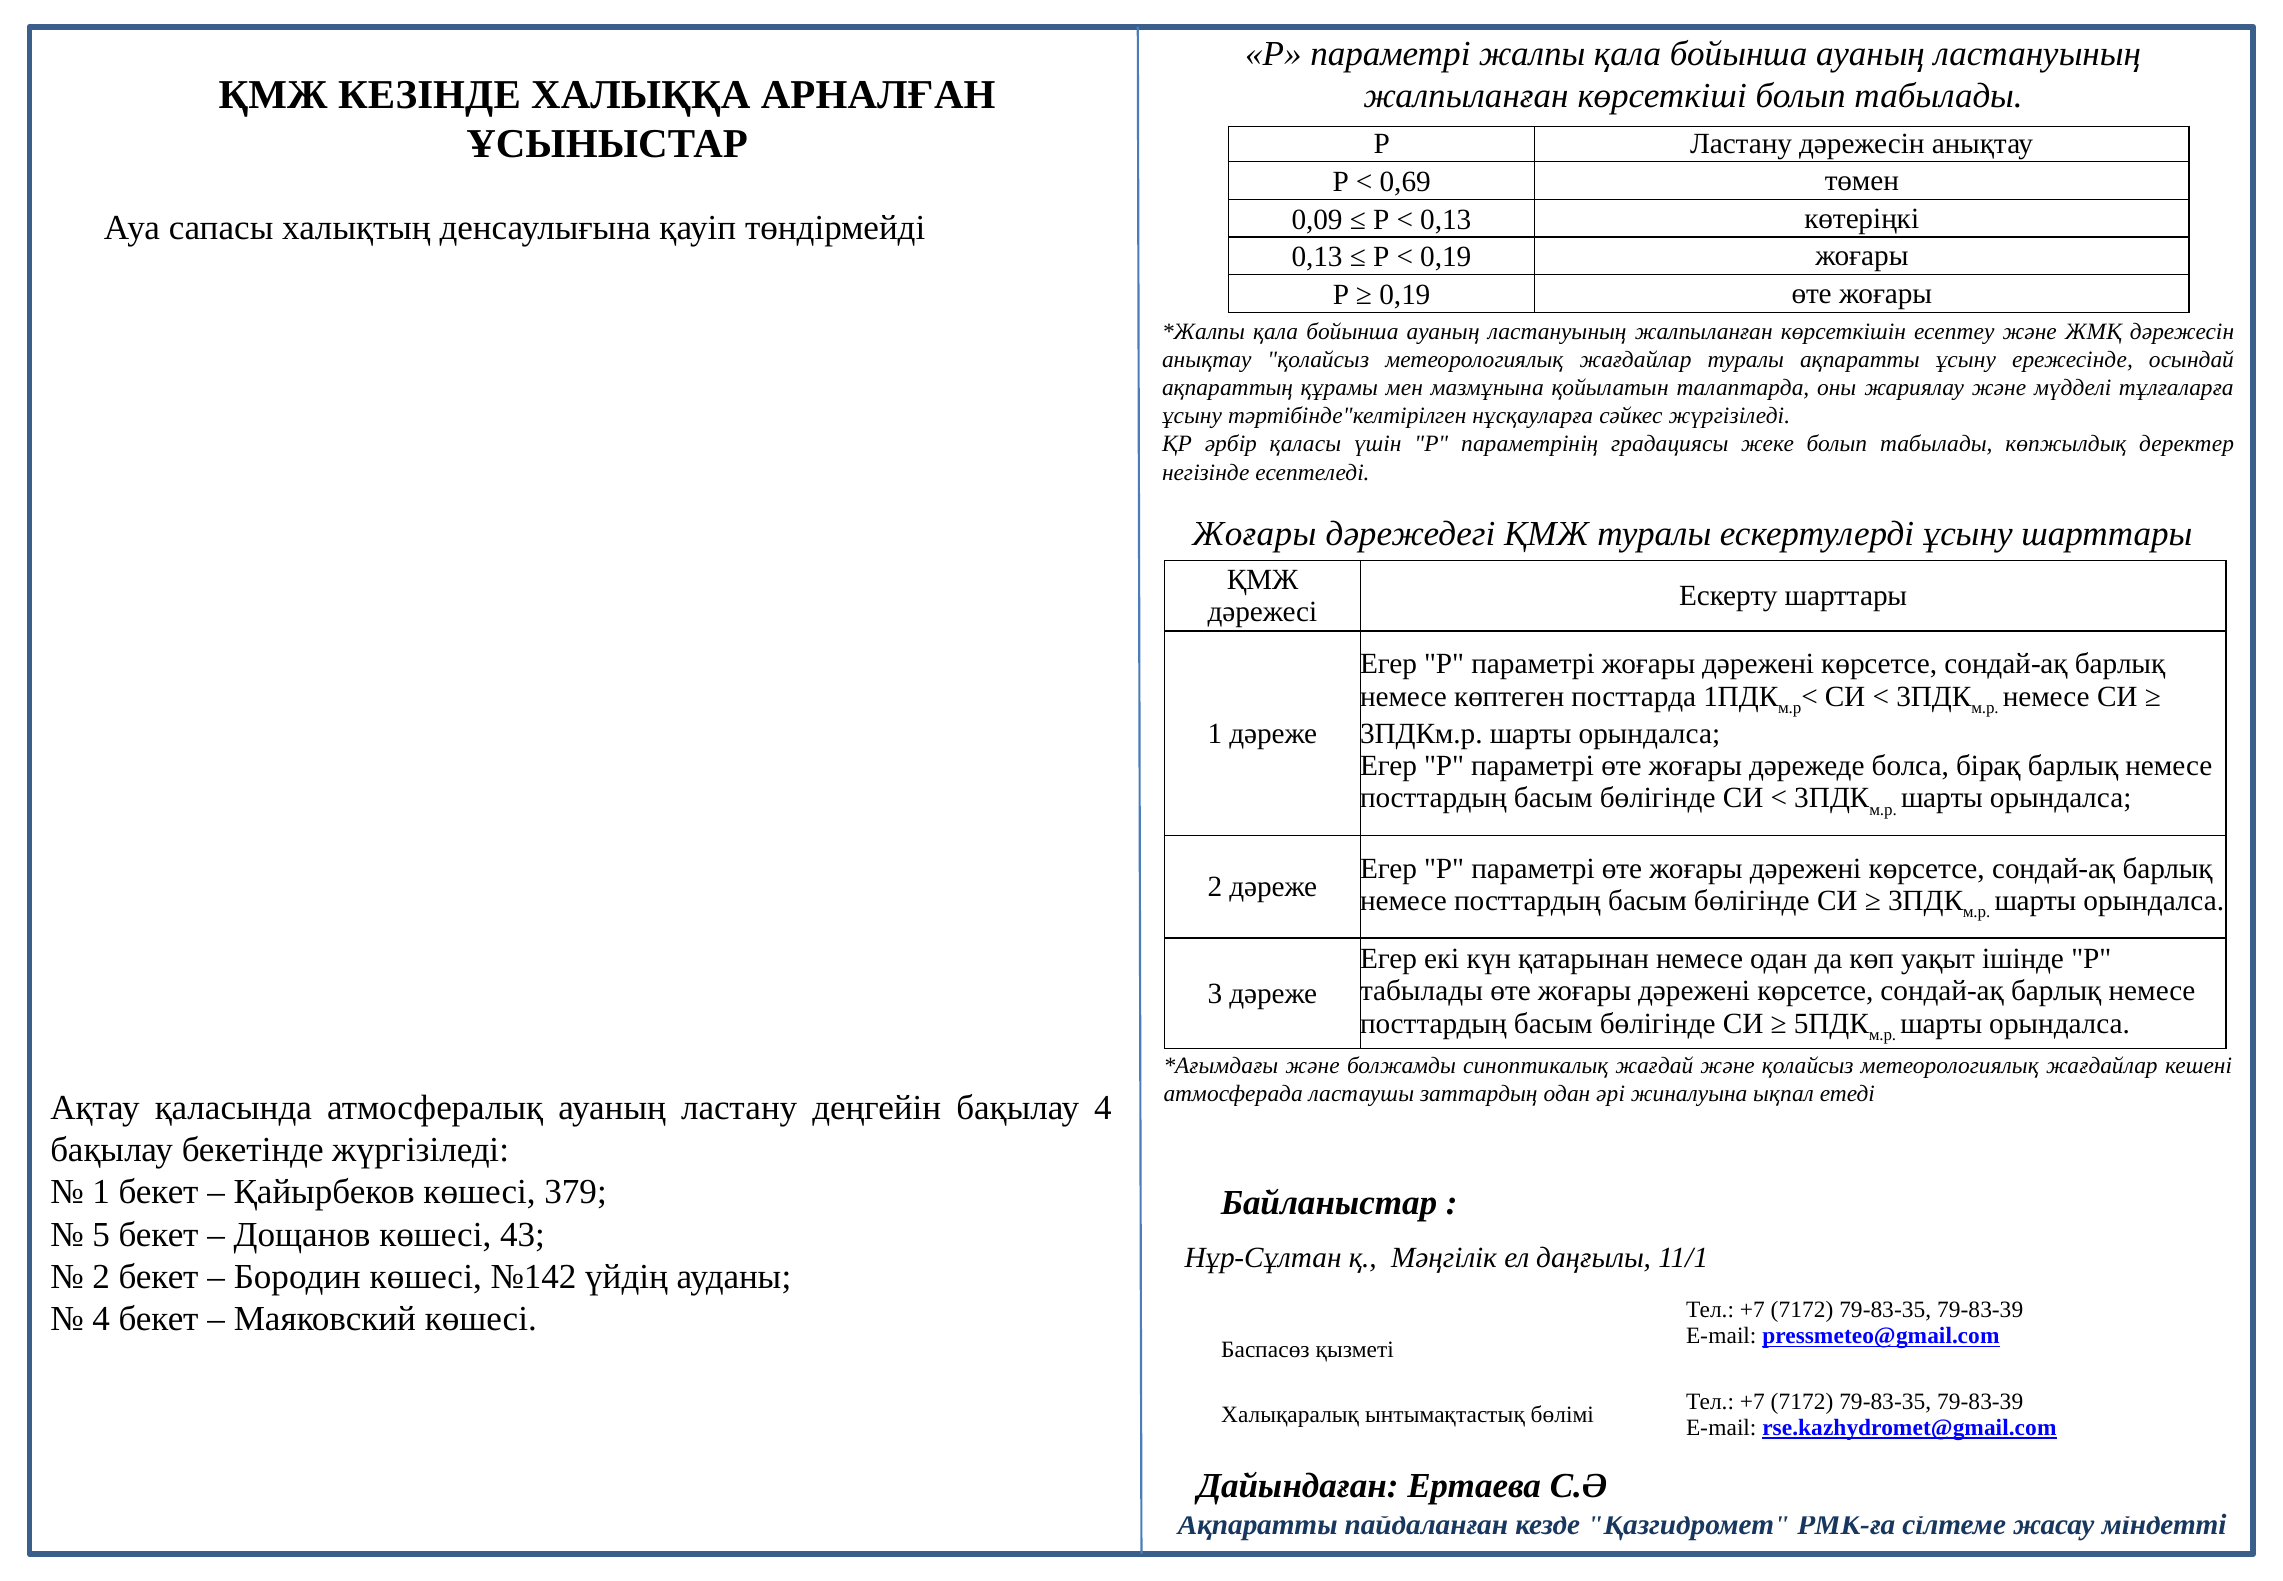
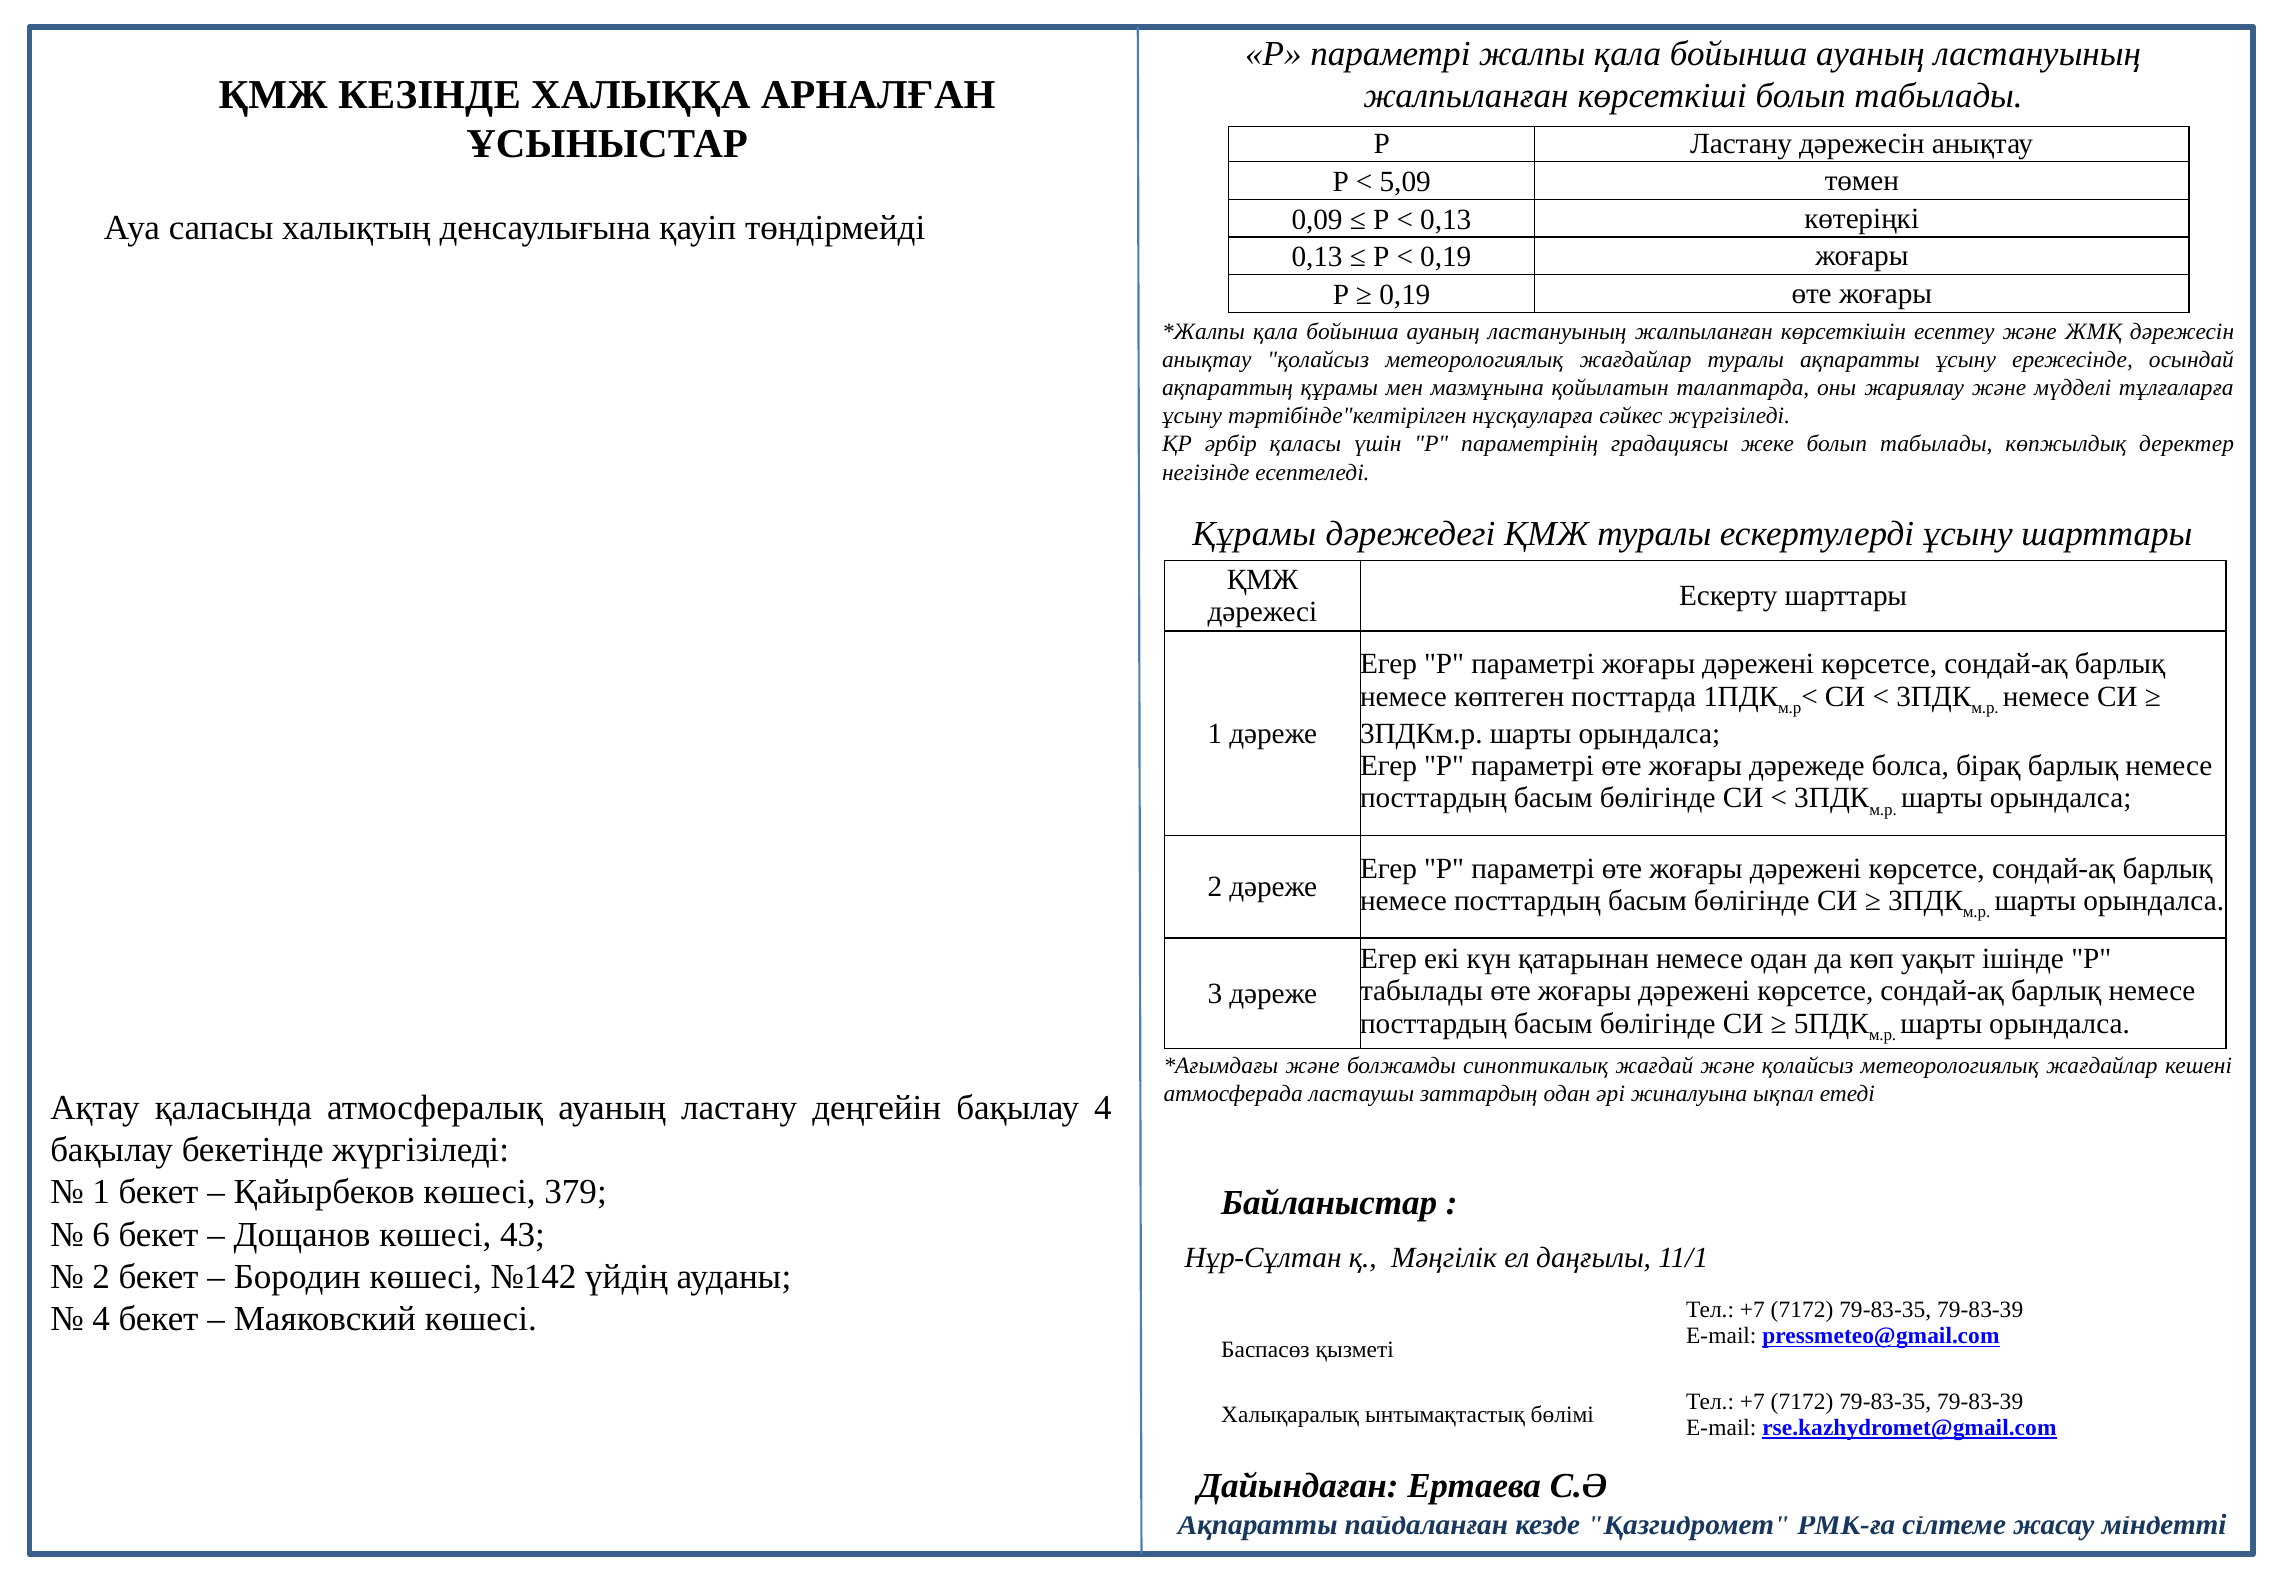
0,69: 0,69 -> 5,09 (1405, 182)
Жоғары: Жоғары -> Құрамы (1254, 534)
5: 5 -> 6 (101, 1234)
